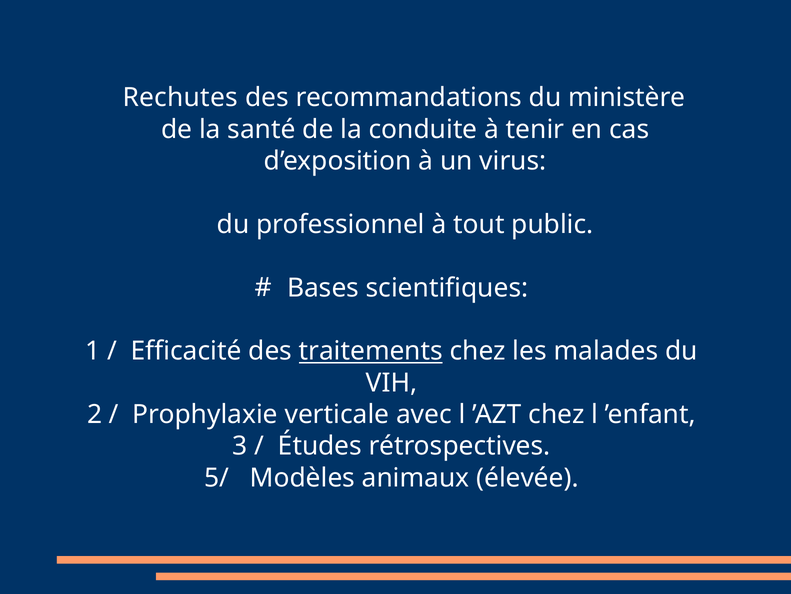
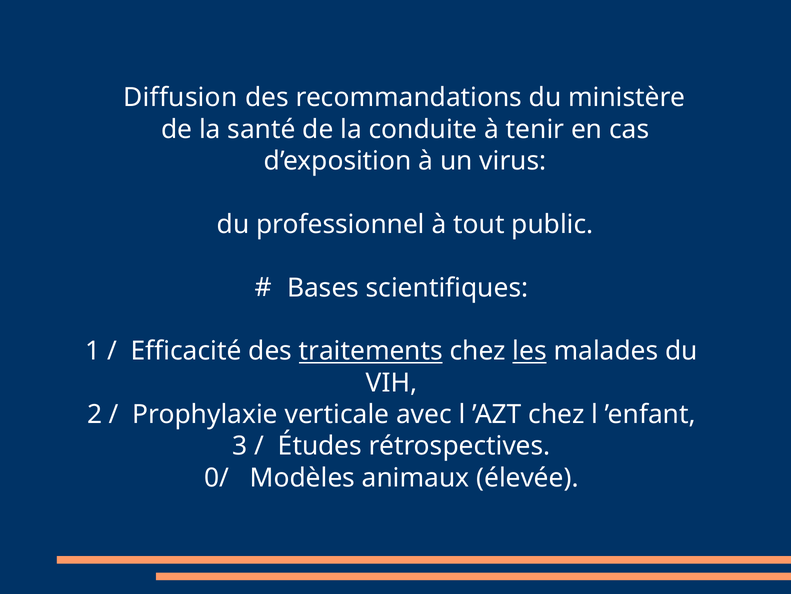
Rechutes: Rechutes -> Diffusion (180, 98)
les underline: none -> present (530, 351)
5/: 5/ -> 0/ (217, 477)
